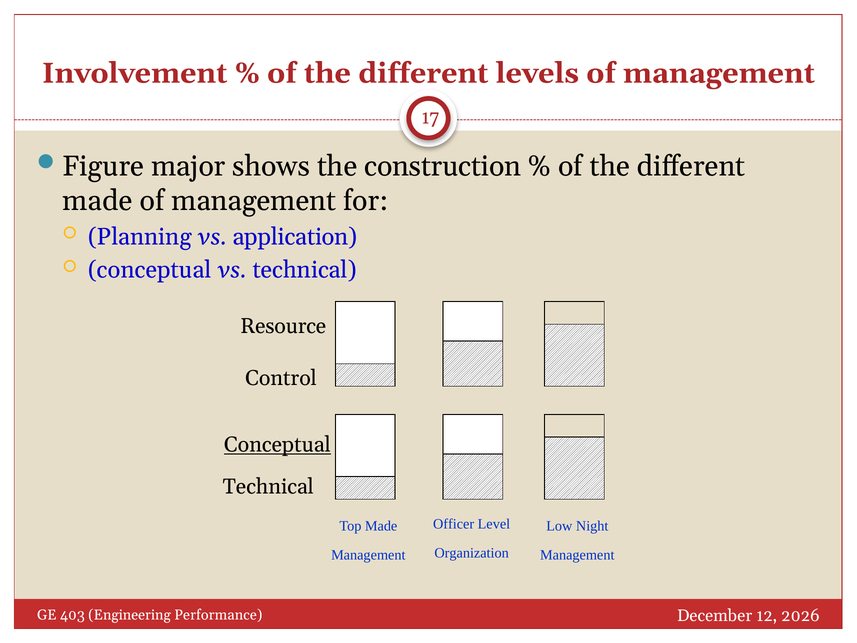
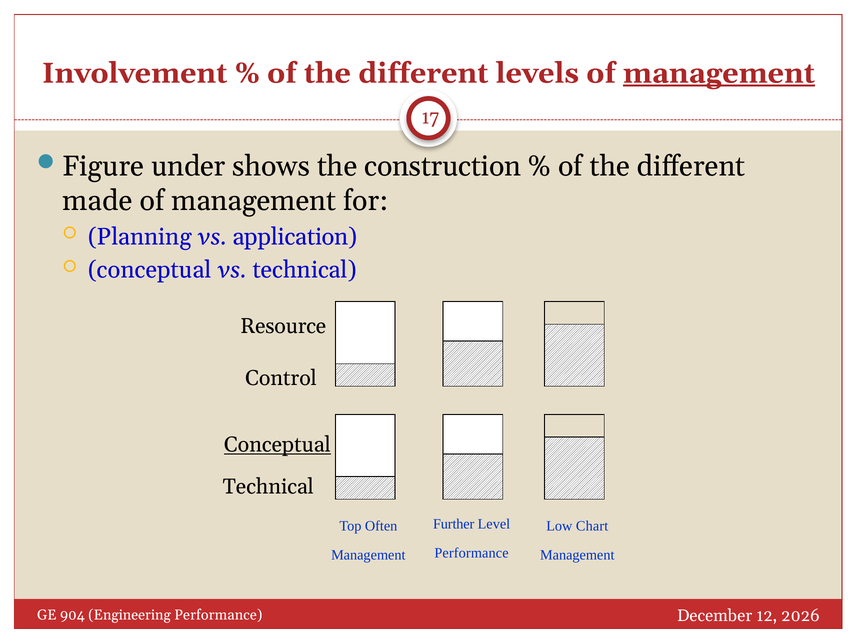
management underline: none -> present (719, 73)
major: major -> under (188, 166)
Officer: Officer -> Further (454, 524)
Top Made: Made -> Often (381, 526)
Night: Night -> Chart (592, 526)
Organization: Organization -> Performance (472, 553)
403: 403 -> 904 (72, 615)
